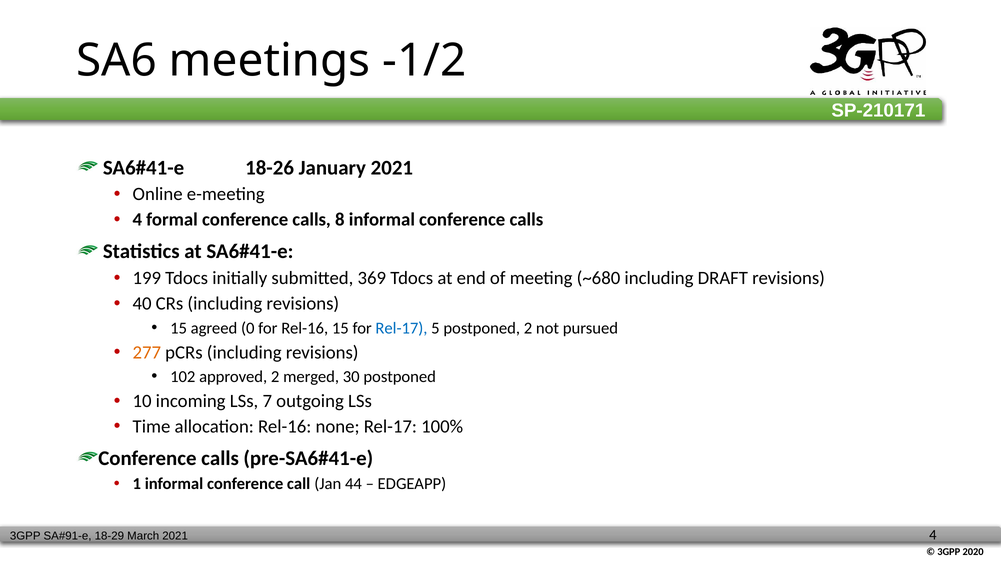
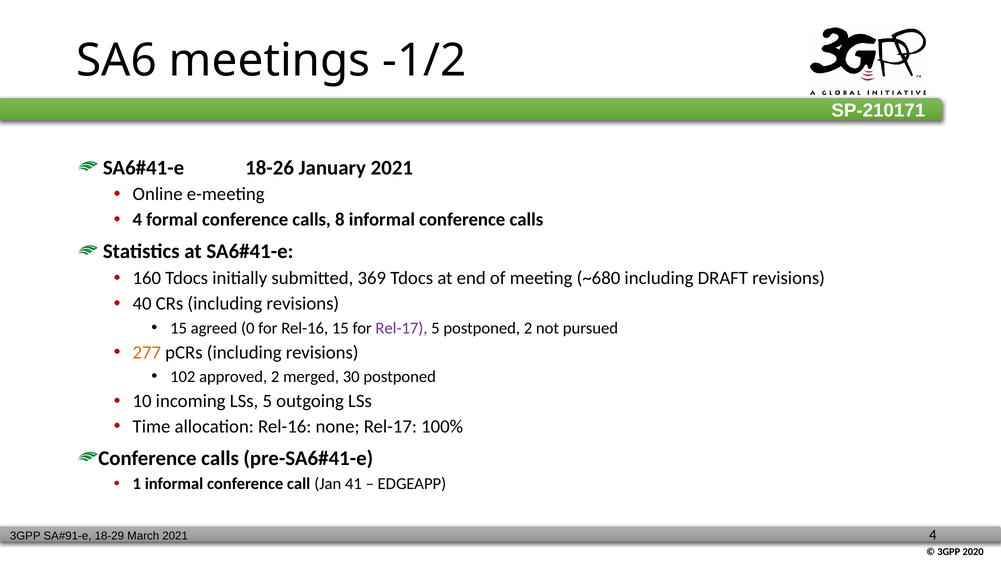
199: 199 -> 160 (147, 278)
Rel-17 colour: blue -> purple (401, 328)
LSs 7: 7 -> 5 (267, 401)
44: 44 -> 41 (353, 484)
